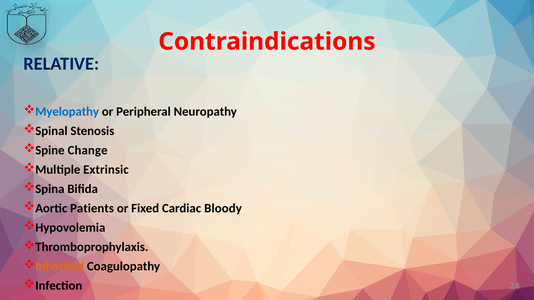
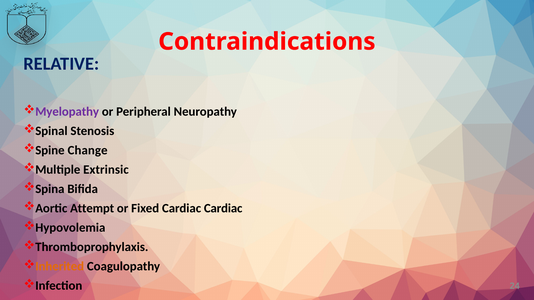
Myelopathy colour: blue -> purple (67, 112)
Patients: Patients -> Attempt (92, 209)
Cardiac Bloody: Bloody -> Cardiac (223, 209)
